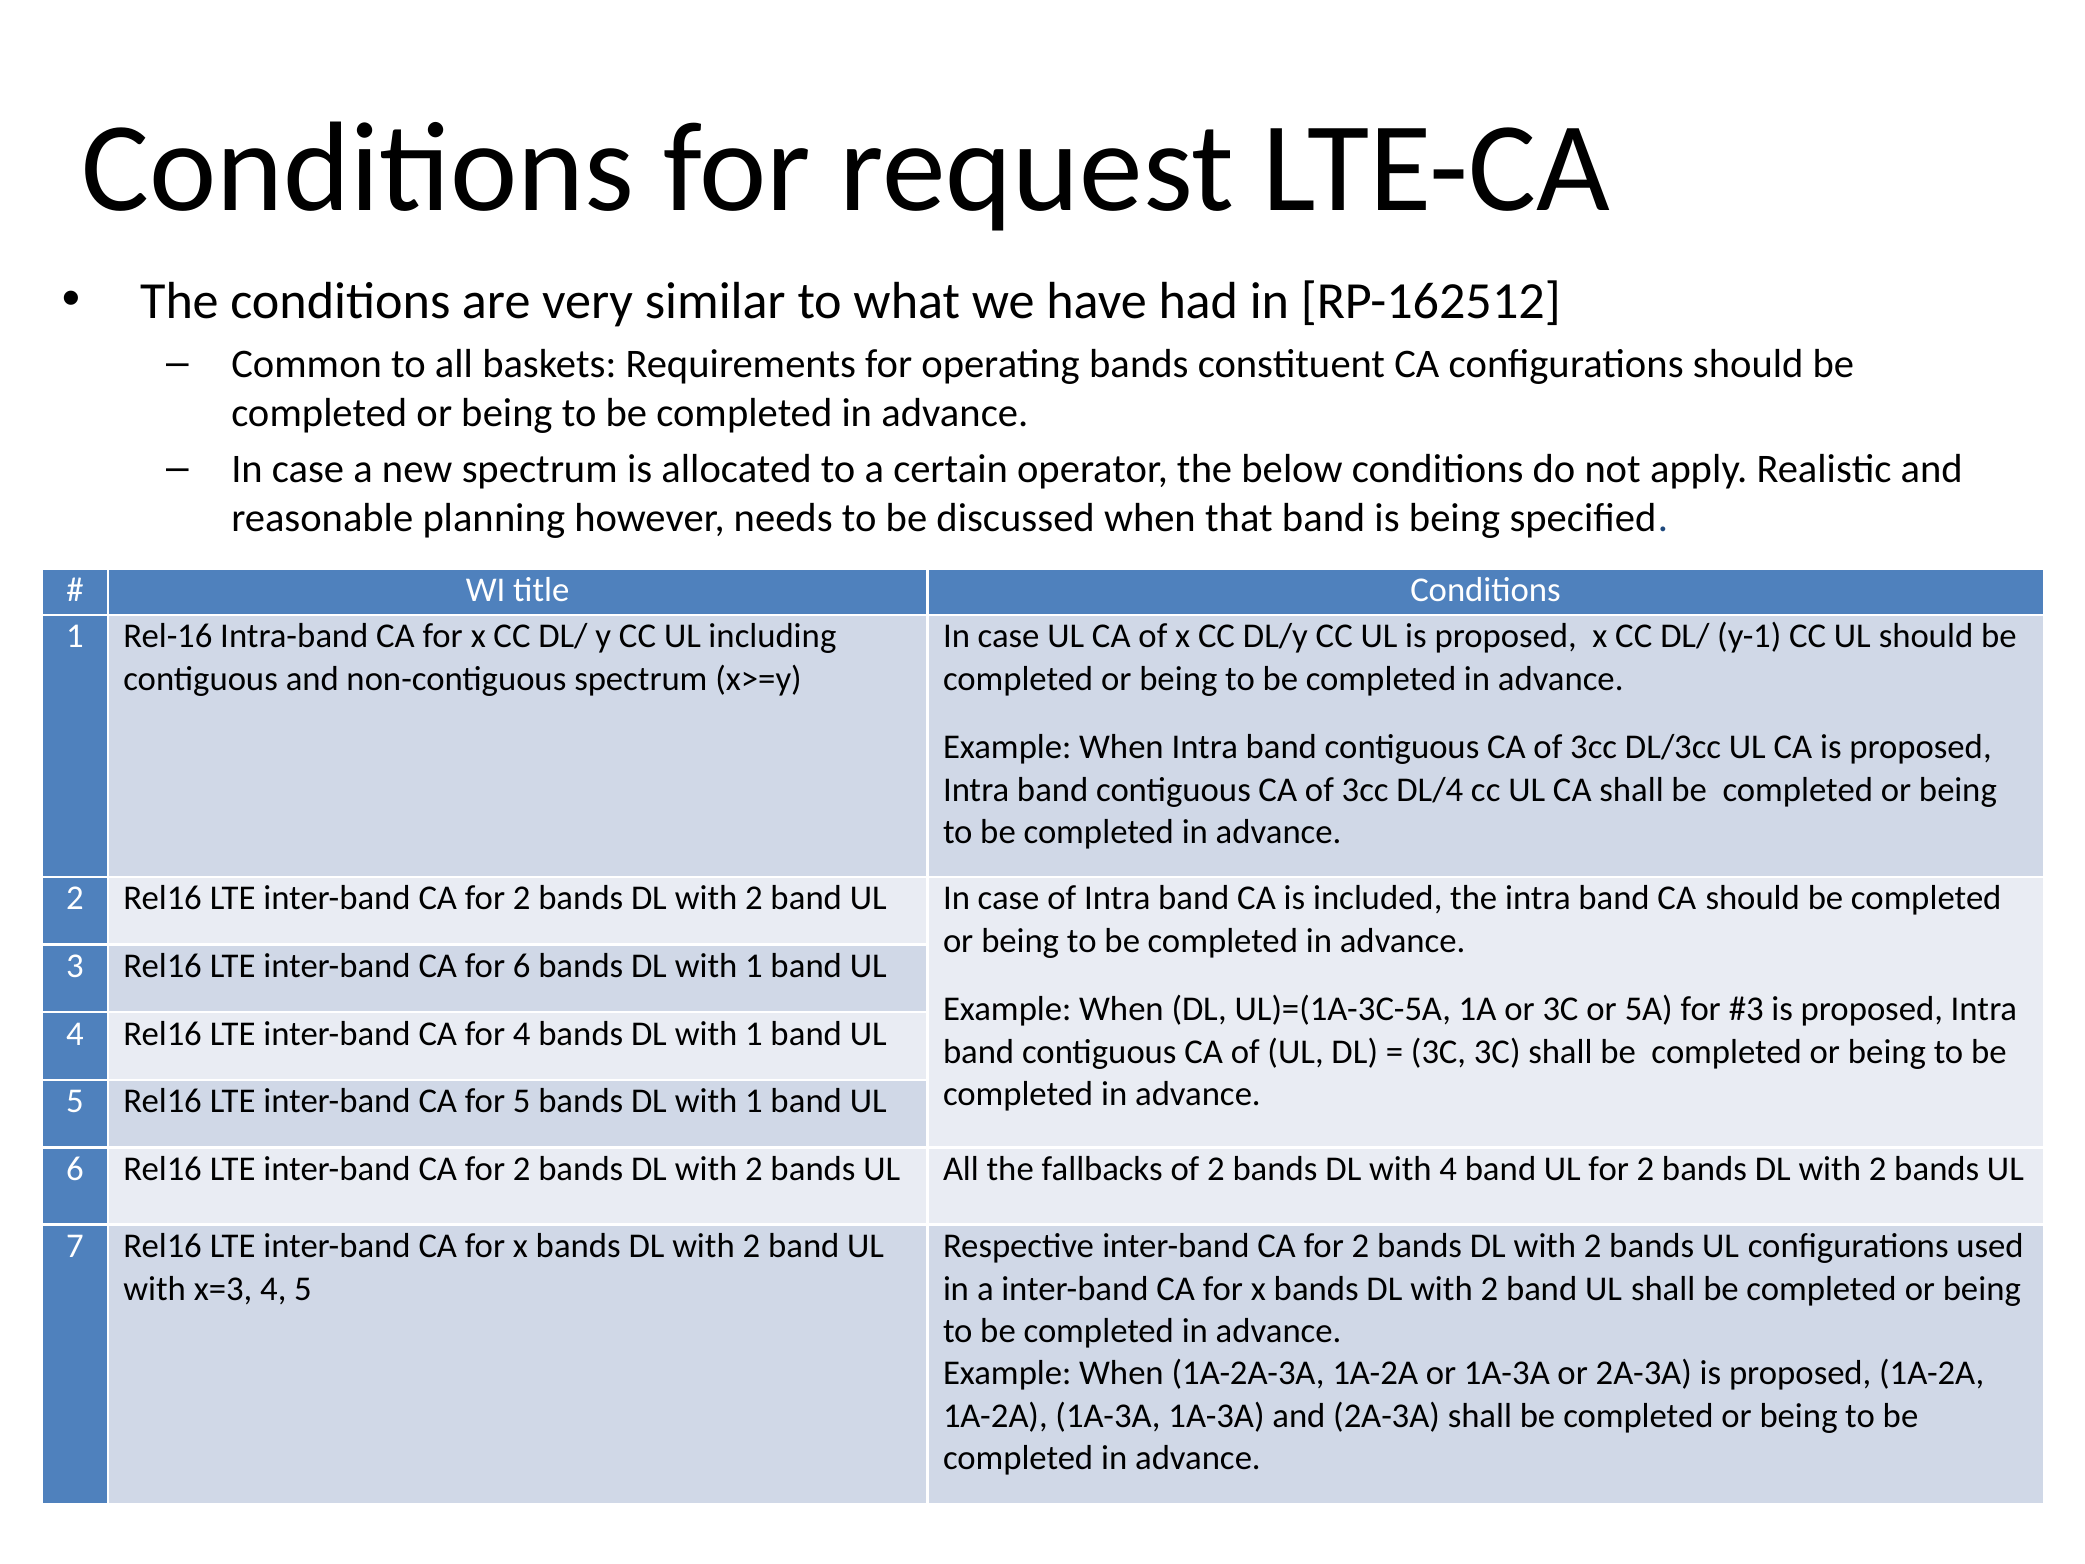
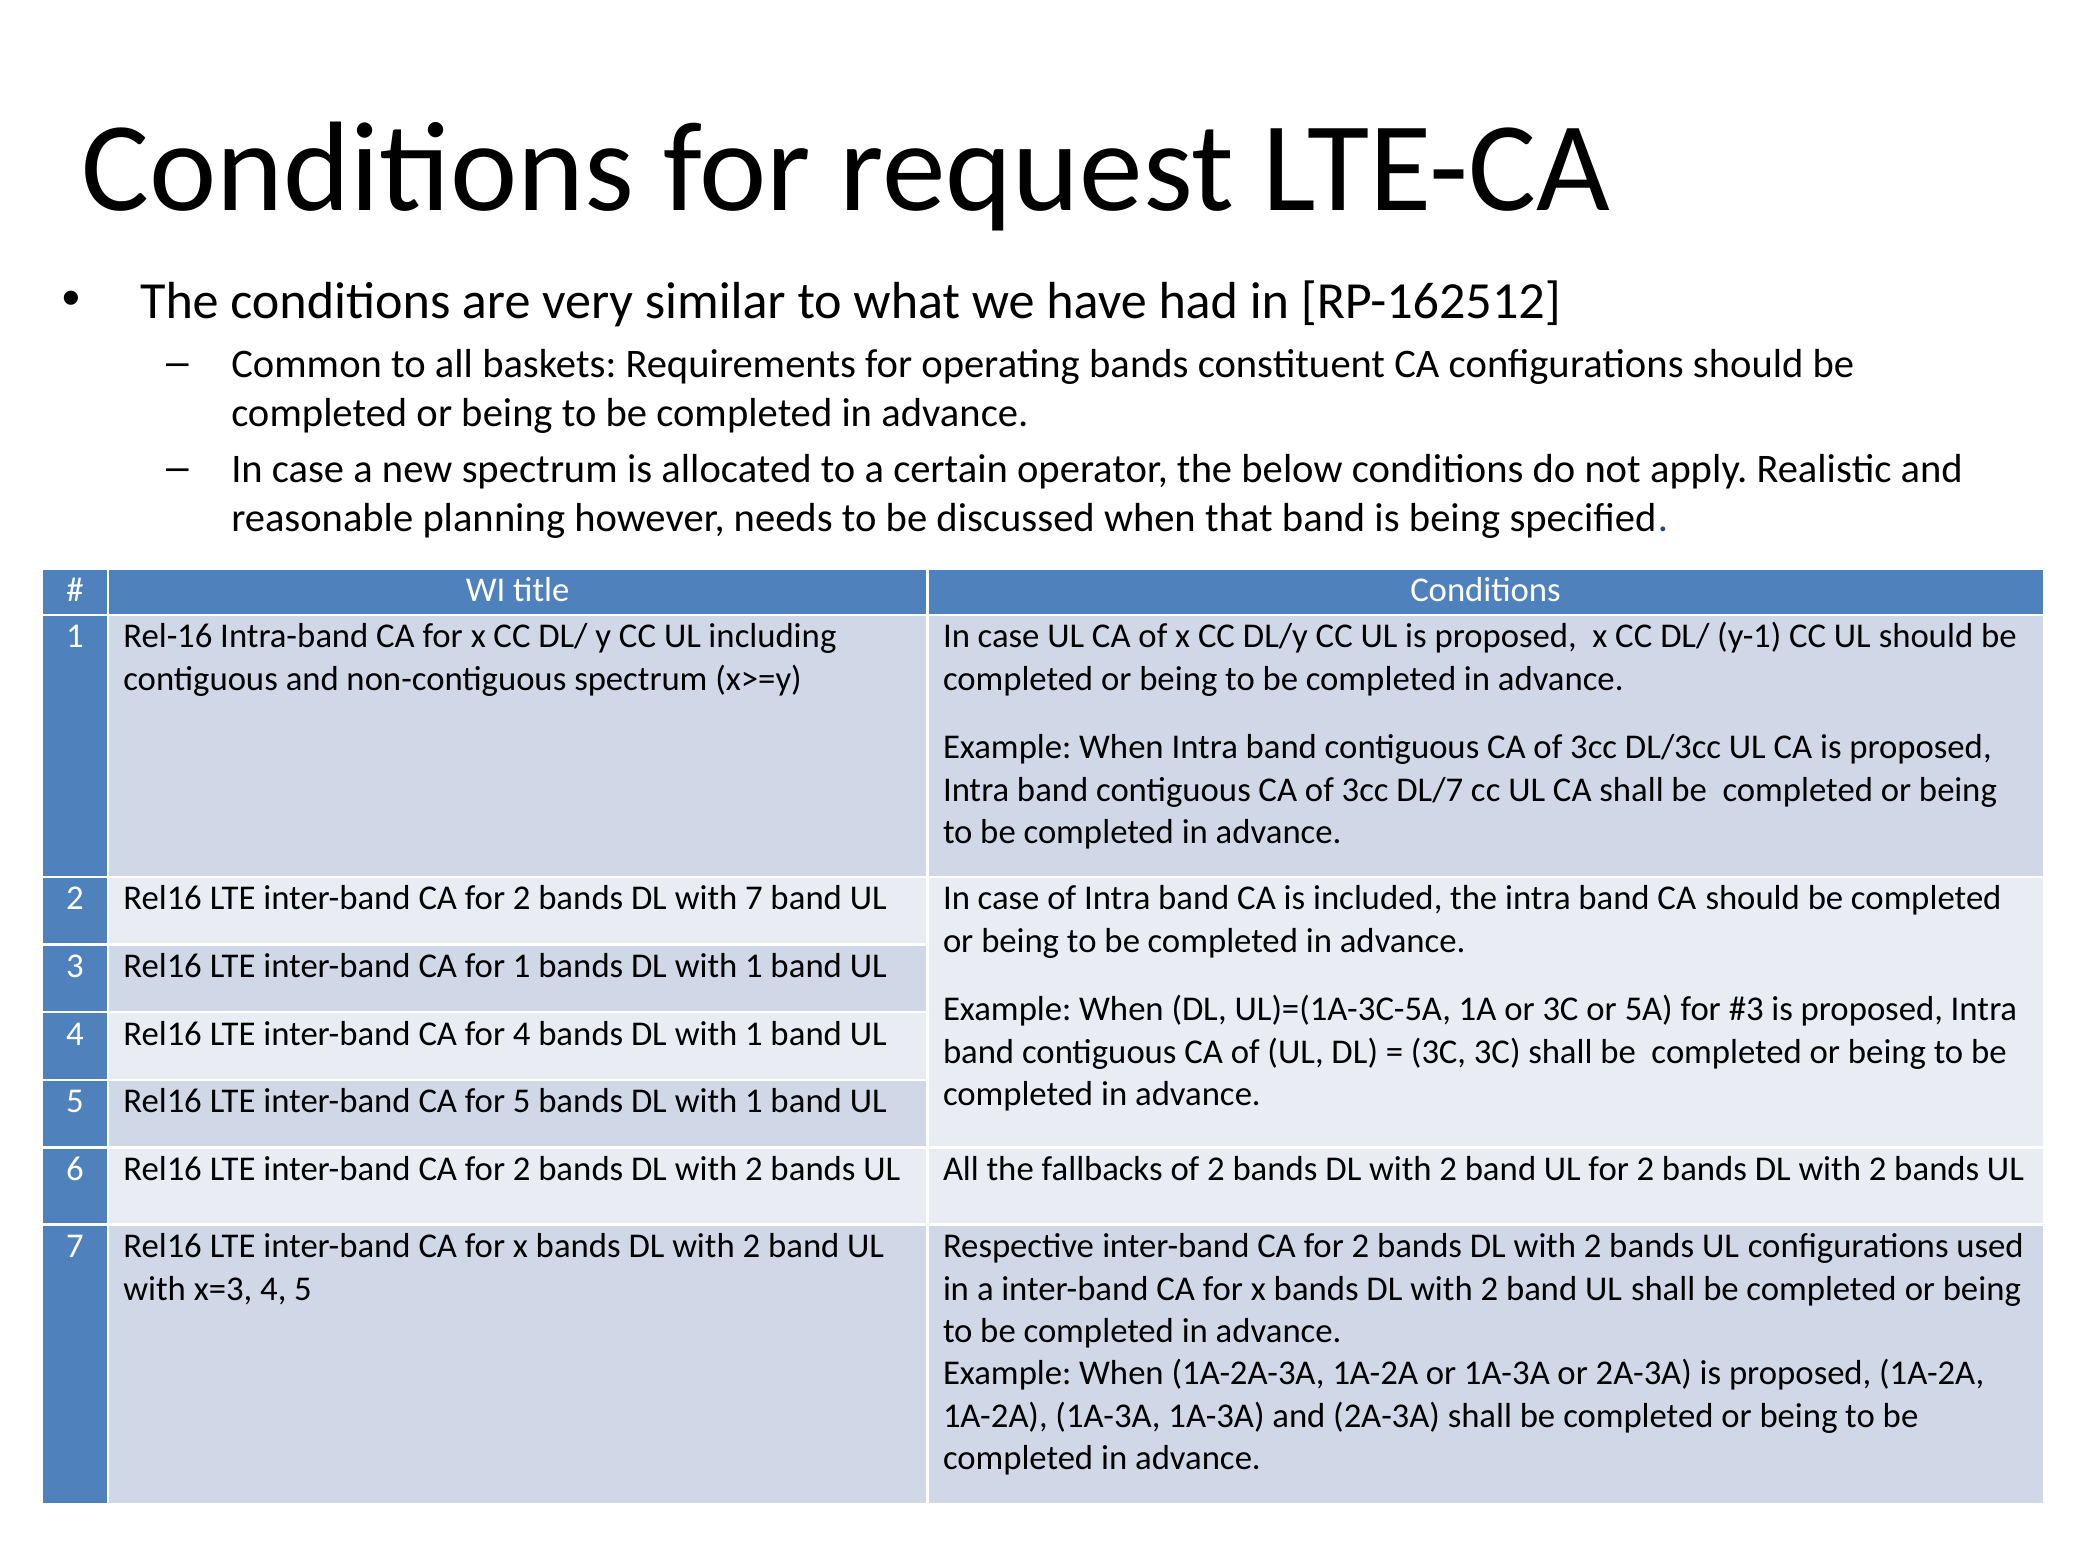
DL/4: DL/4 -> DL/7 (1430, 789)
2: 2 -> 7 (754, 898)
for 6: 6 -> 1 (522, 966)
4: 4 -> 2 (1448, 1169)
